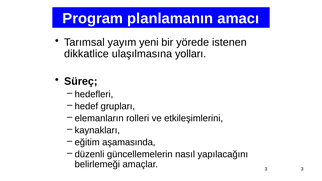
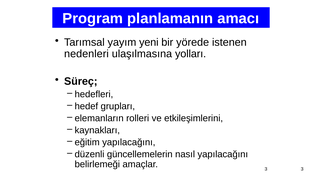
dikkatlice: dikkatlice -> nedenleri (86, 54)
eğitim aşamasında: aşamasında -> yapılacağını (129, 142)
